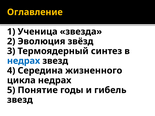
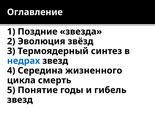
Оглавление colour: yellow -> white (35, 12)
Ученица: Ученица -> Поздние (38, 32)
цикла недрах: недрах -> смерть (55, 80)
